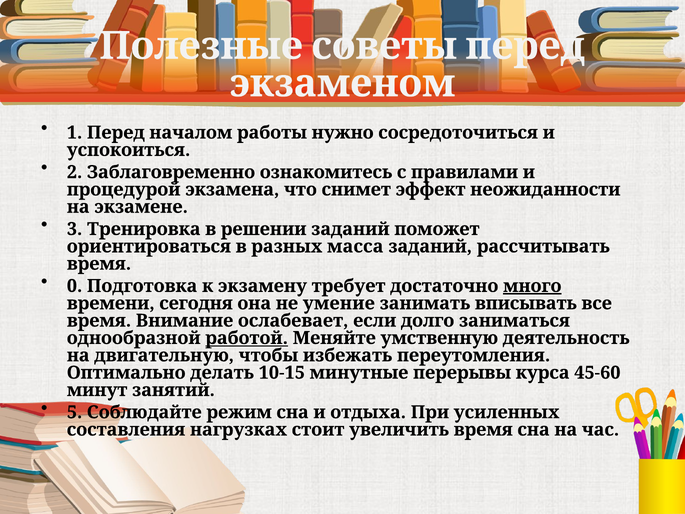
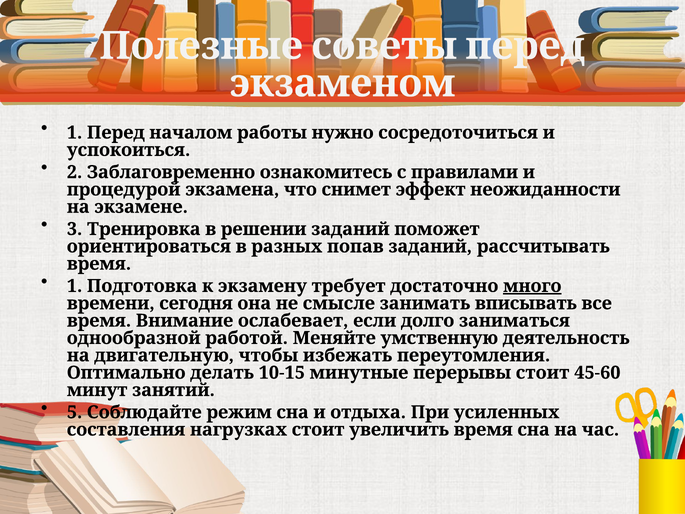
масса: масса -> попав (355, 246)
0: 0 -> 1 (75, 286)
умение: умение -> смысле (339, 303)
работой underline: present -> none (247, 338)
перерывы курса: курса -> стоит (543, 373)
